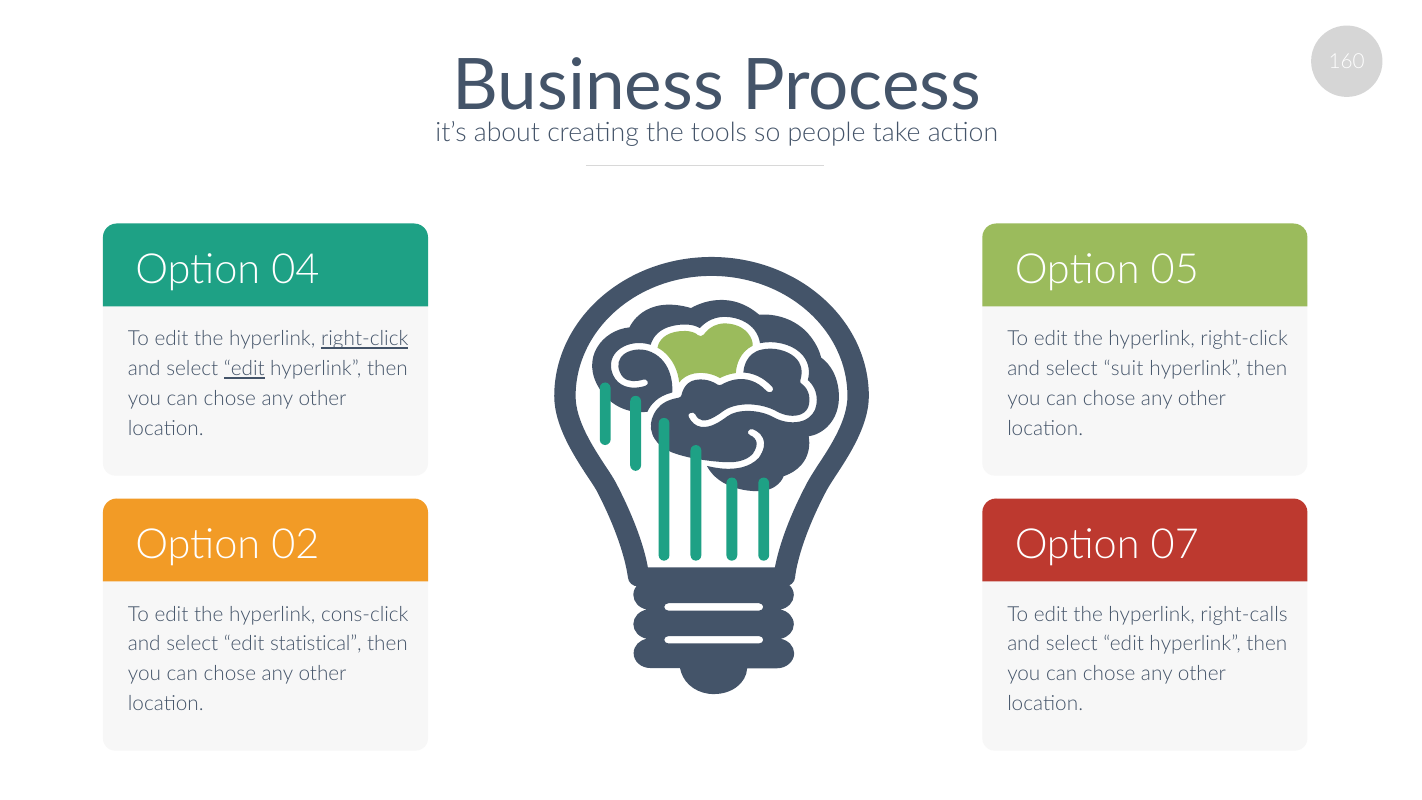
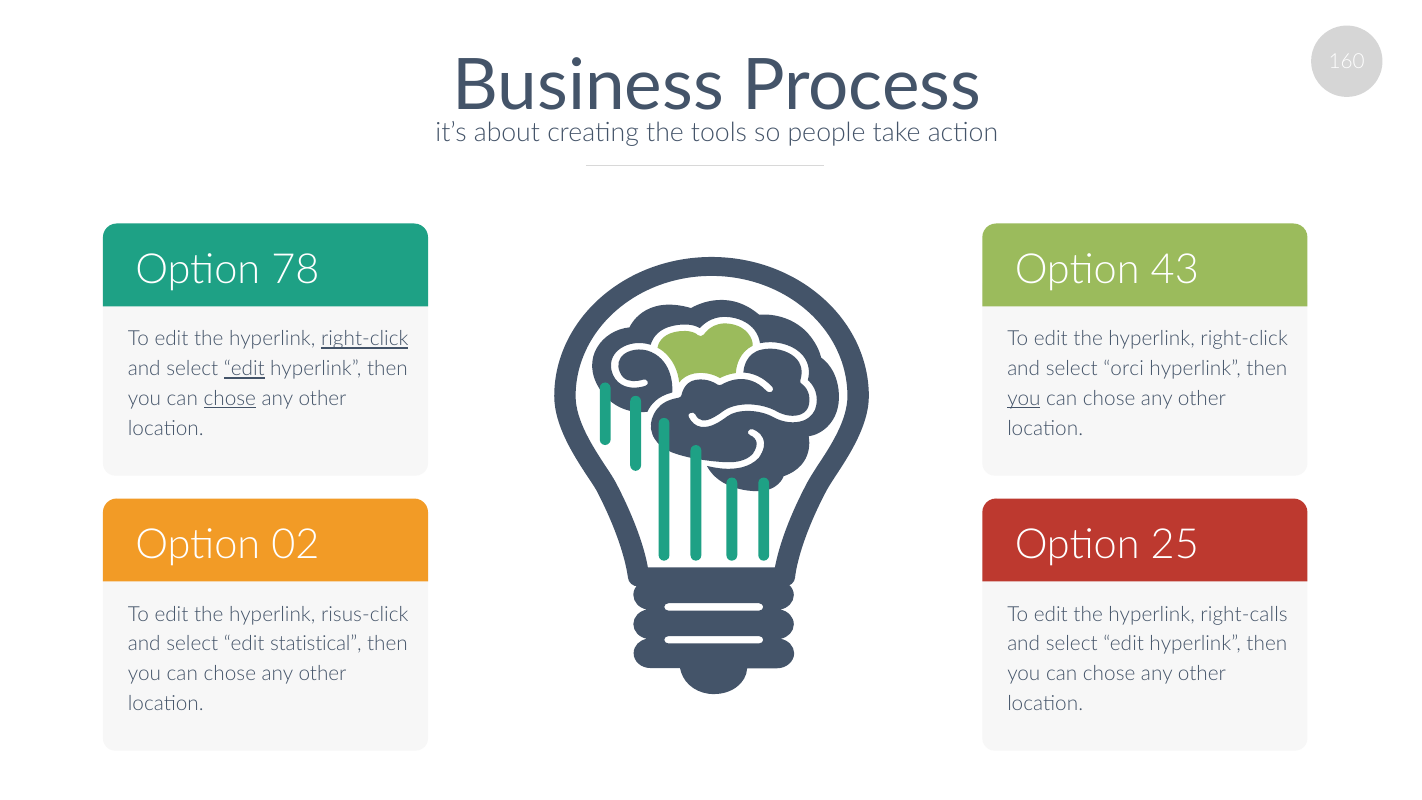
04: 04 -> 78 (295, 270)
05: 05 -> 43 (1175, 270)
suit: suit -> orci (1124, 369)
chose underline: none -> present (230, 399)
you underline: none -> present (1024, 399)
07: 07 -> 25 (1175, 544)
cons-click: cons-click -> risus-click (365, 614)
